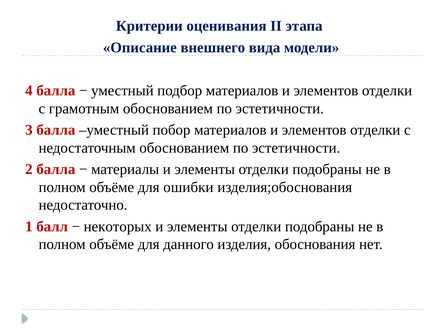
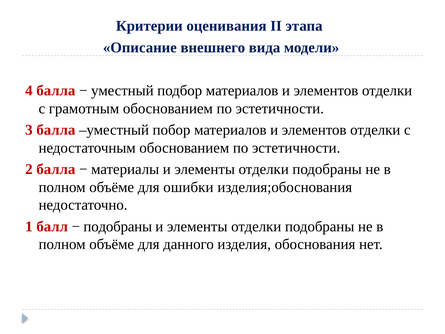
некоторых: некоторых -> подобраны (118, 226)
